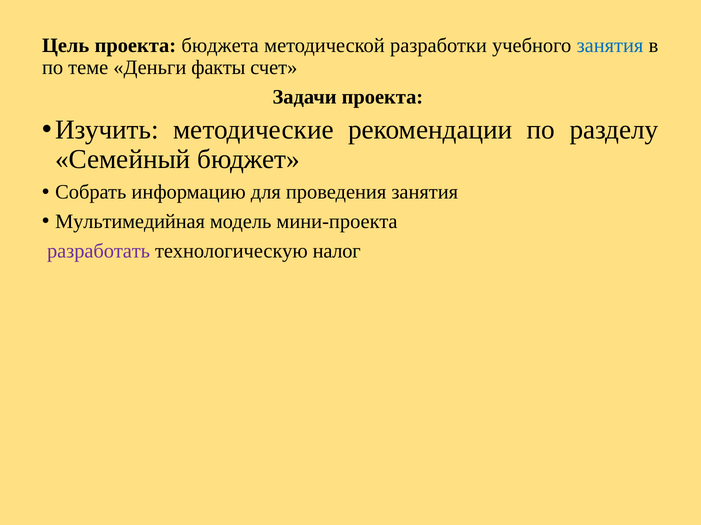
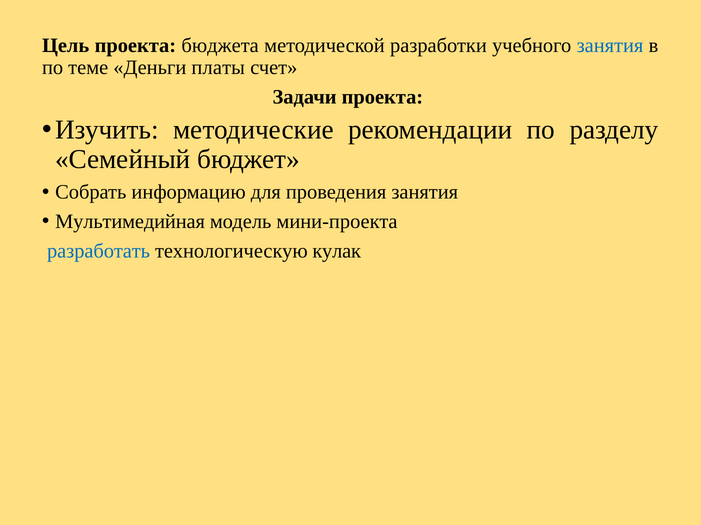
факты: факты -> платы (218, 68)
разработать colour: purple -> blue (99, 251)
налог: налог -> кулак (337, 251)
